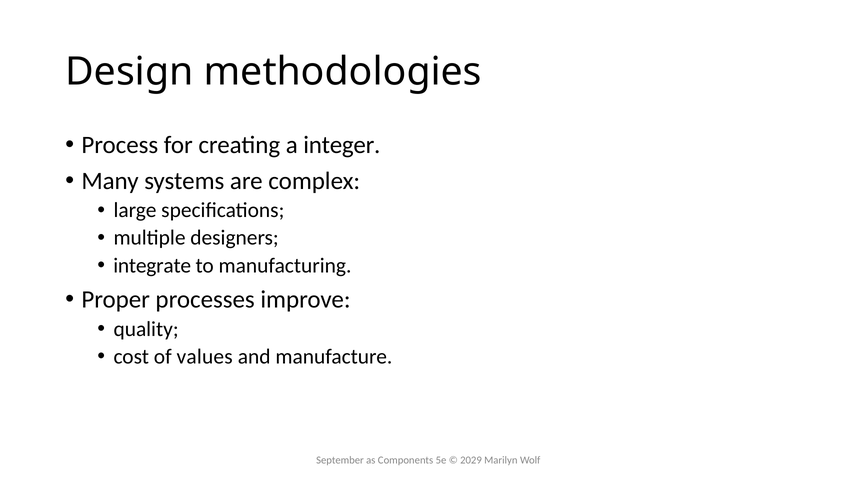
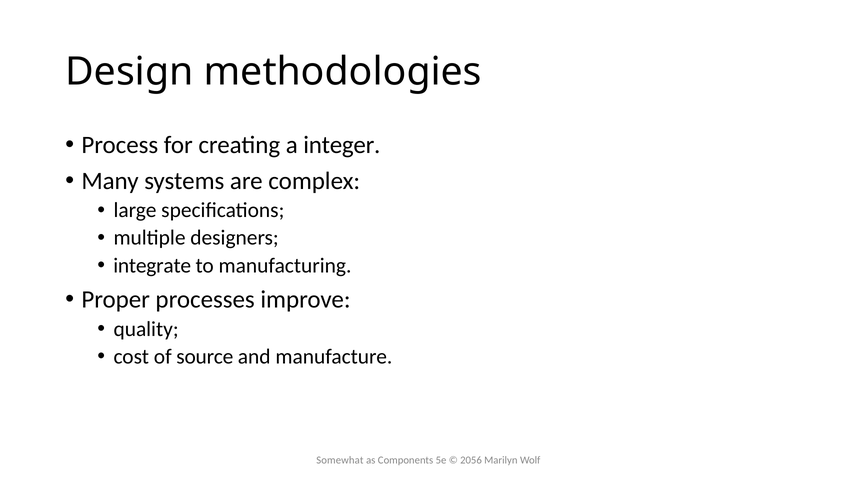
values: values -> source (205, 357)
September: September -> Somewhat (340, 460)
2029: 2029 -> 2056 (471, 460)
